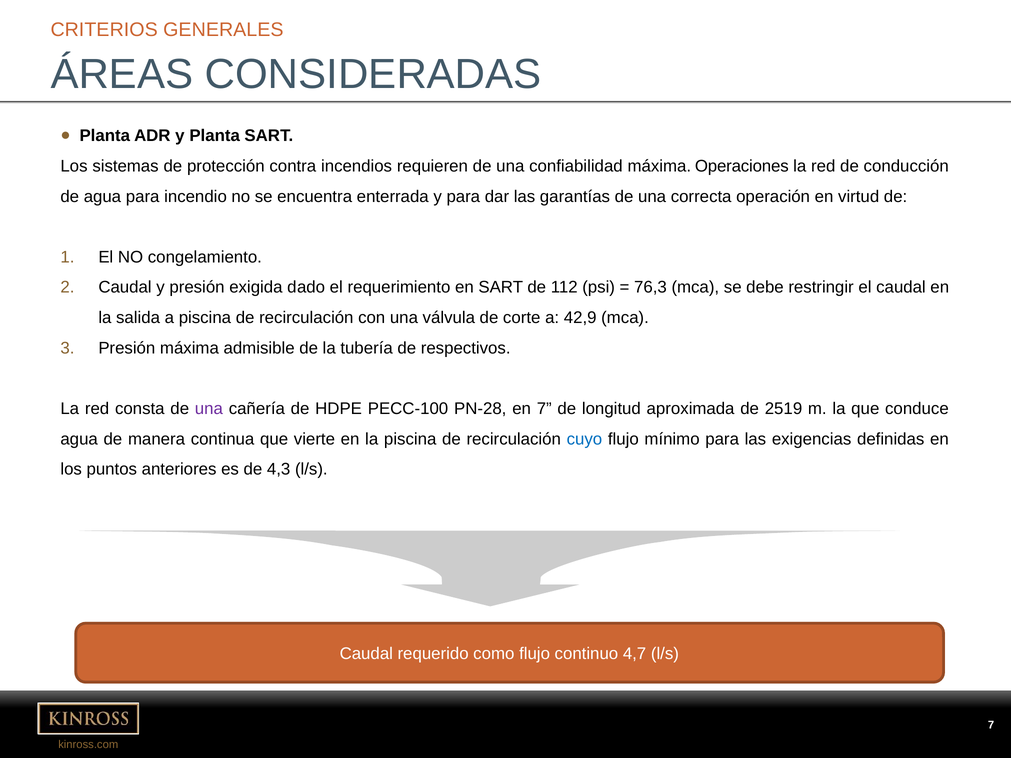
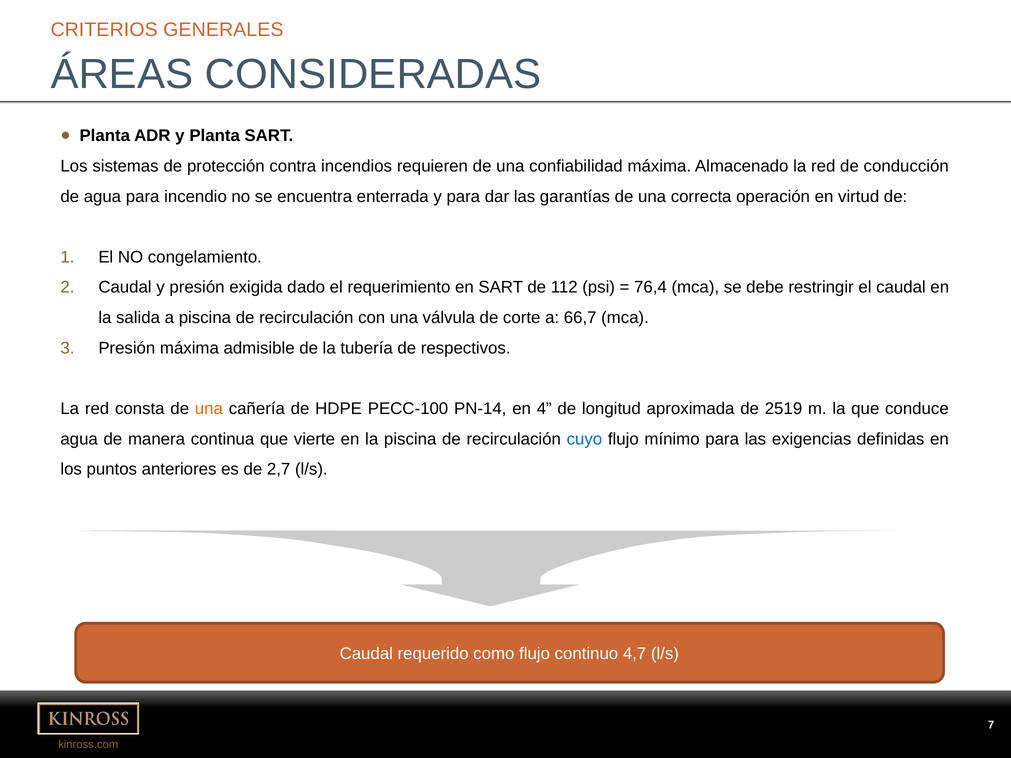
Operaciones: Operaciones -> Almacenado (742, 166)
76,3: 76,3 -> 76,4 (650, 288)
42,9: 42,9 -> 66,7 (580, 318)
una colour: purple -> orange (209, 409)
PN-28: PN-28 -> PN-14 (480, 409)
en 7: 7 -> 4 (544, 409)
4,3: 4,3 -> 2,7 (279, 469)
